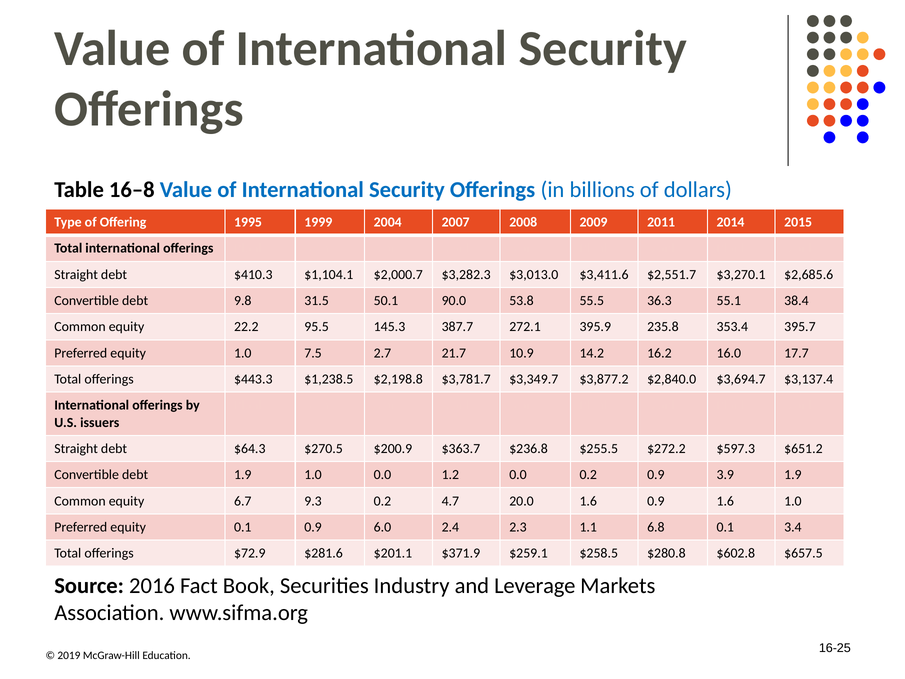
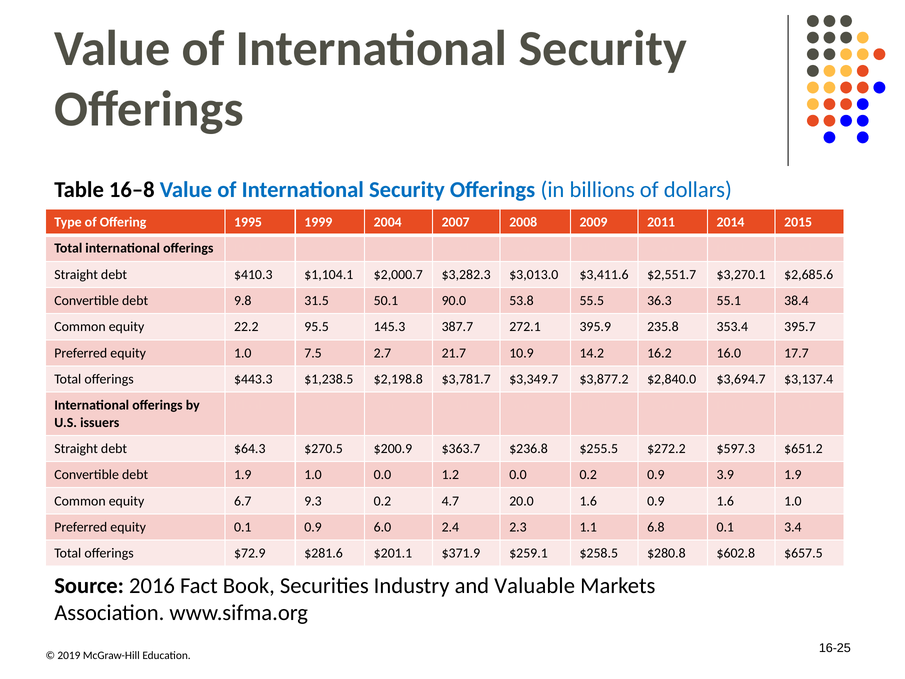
Leverage: Leverage -> Valuable (535, 585)
